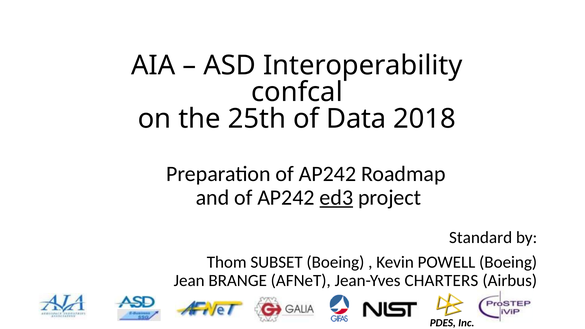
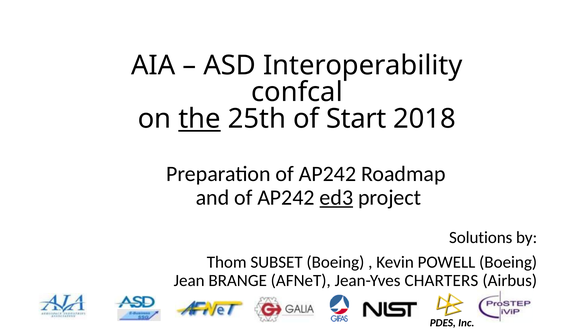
the underline: none -> present (199, 119)
Data: Data -> Start (356, 119)
Standard: Standard -> Solutions (481, 238)
